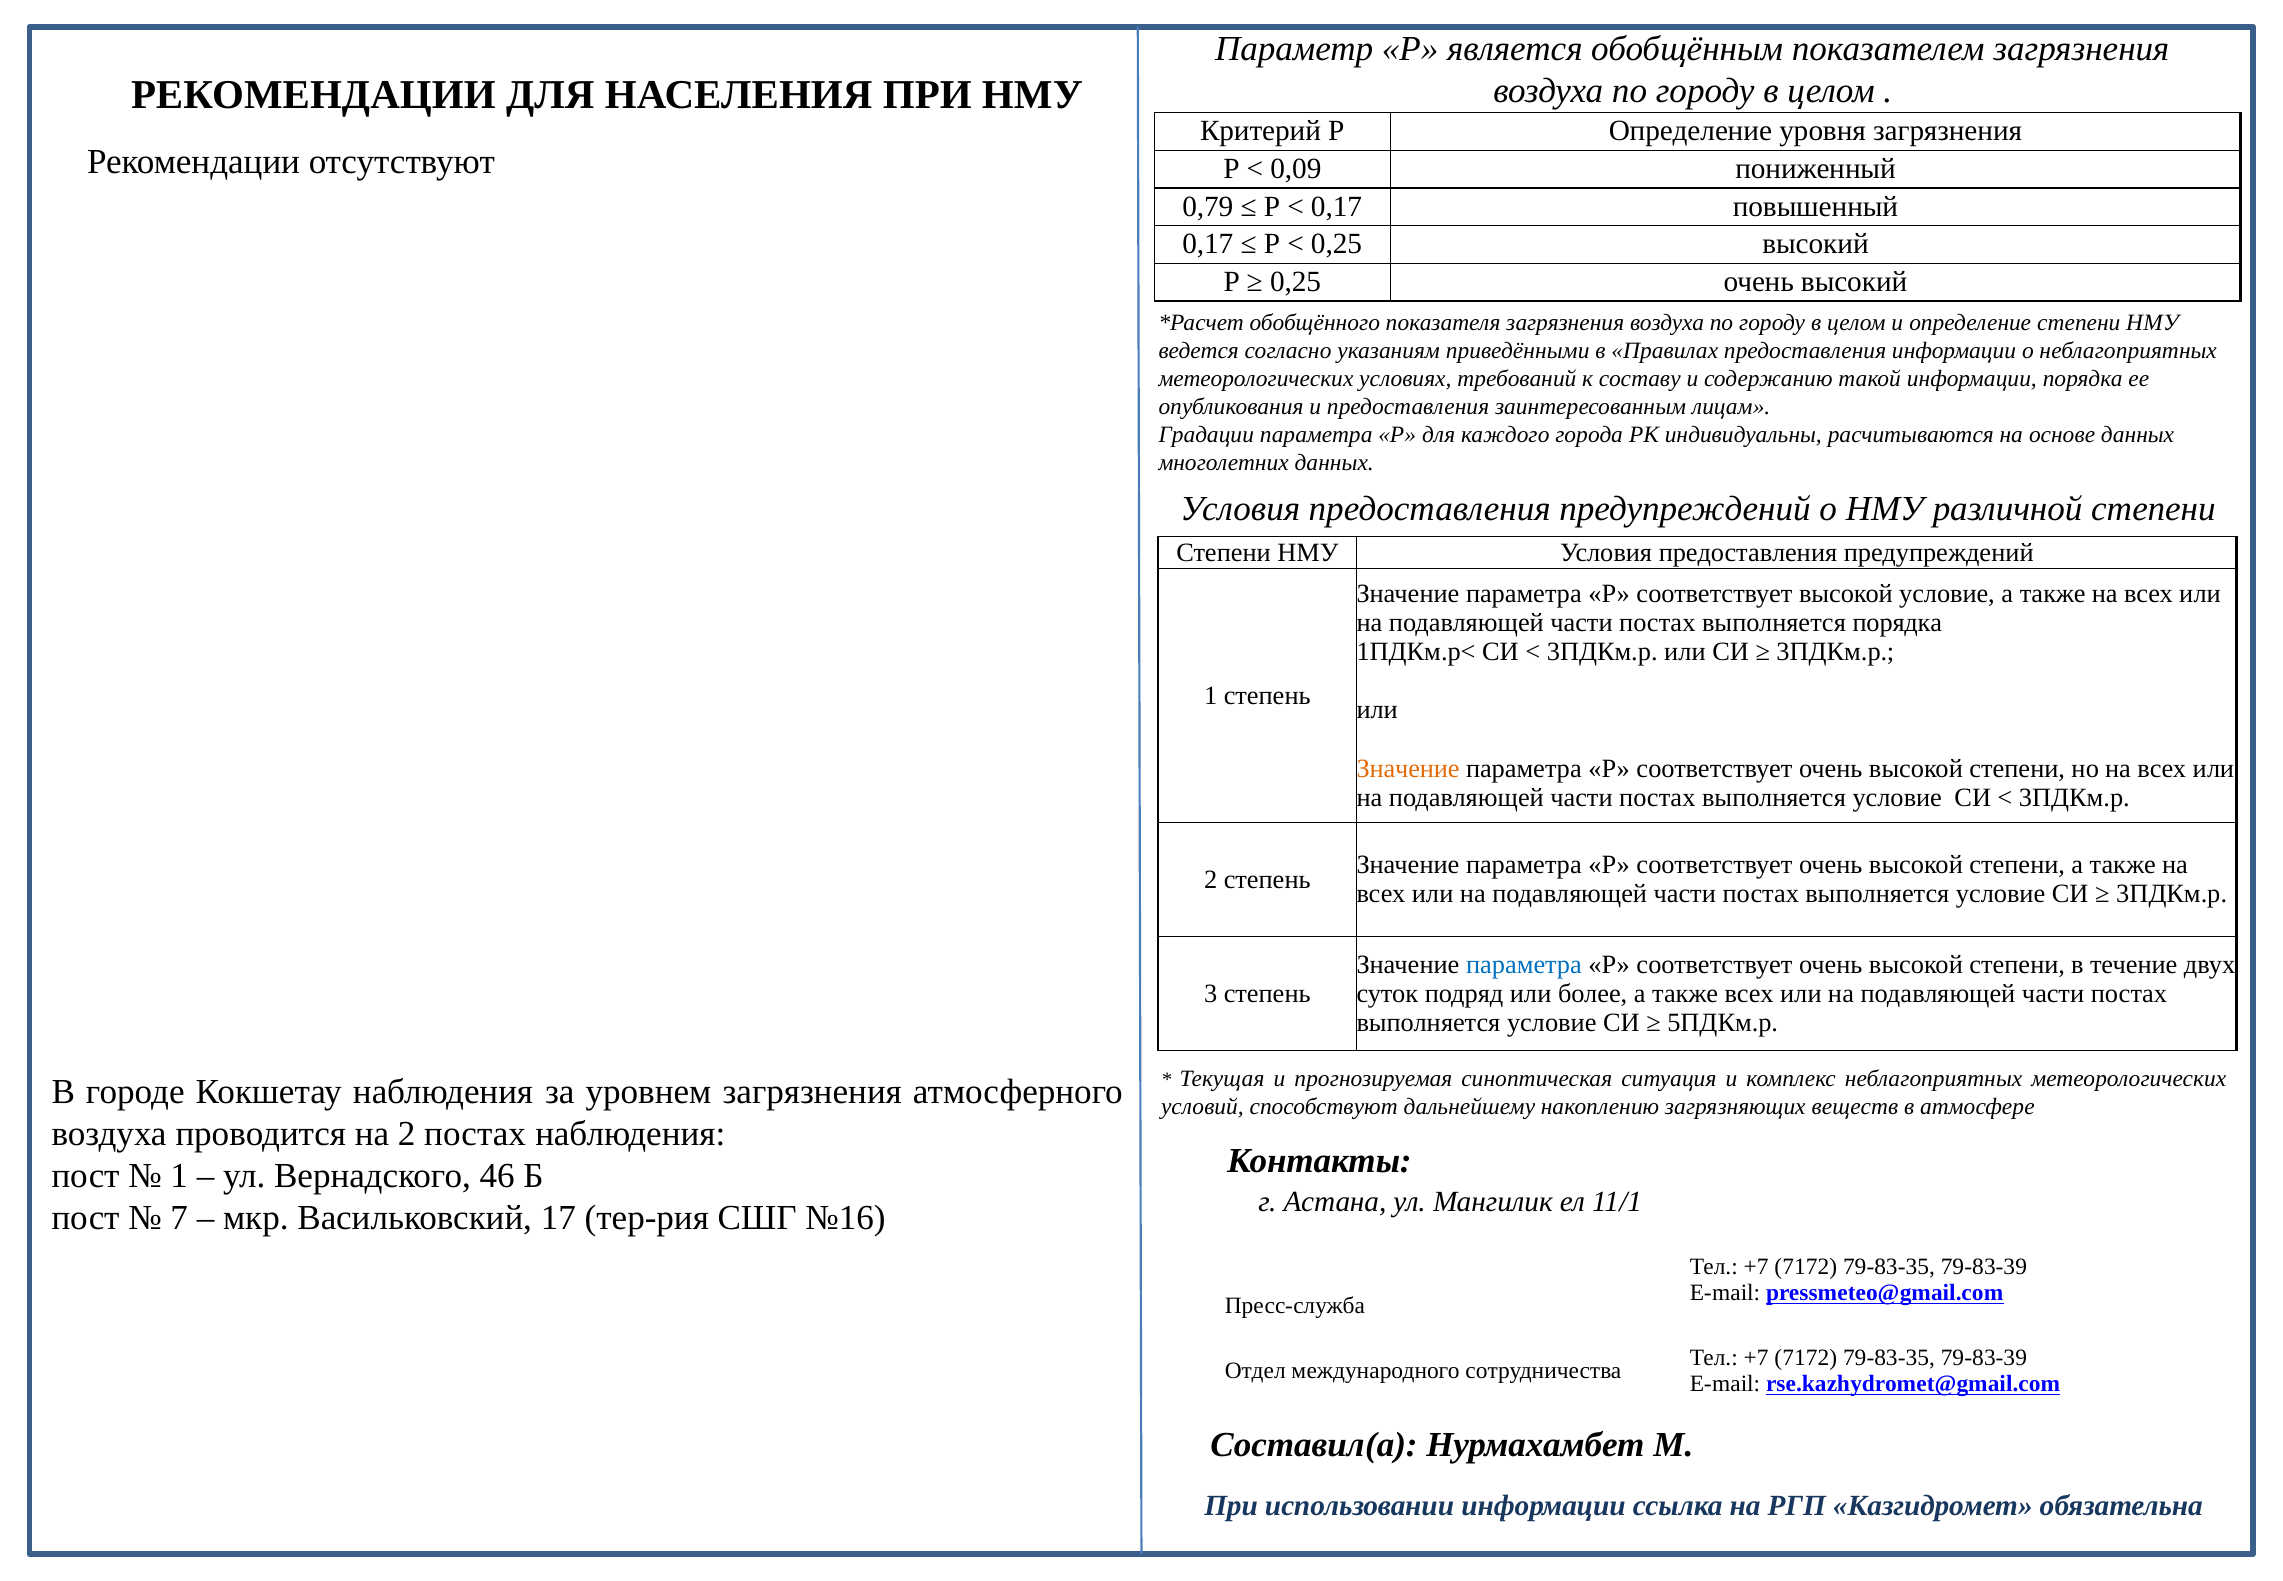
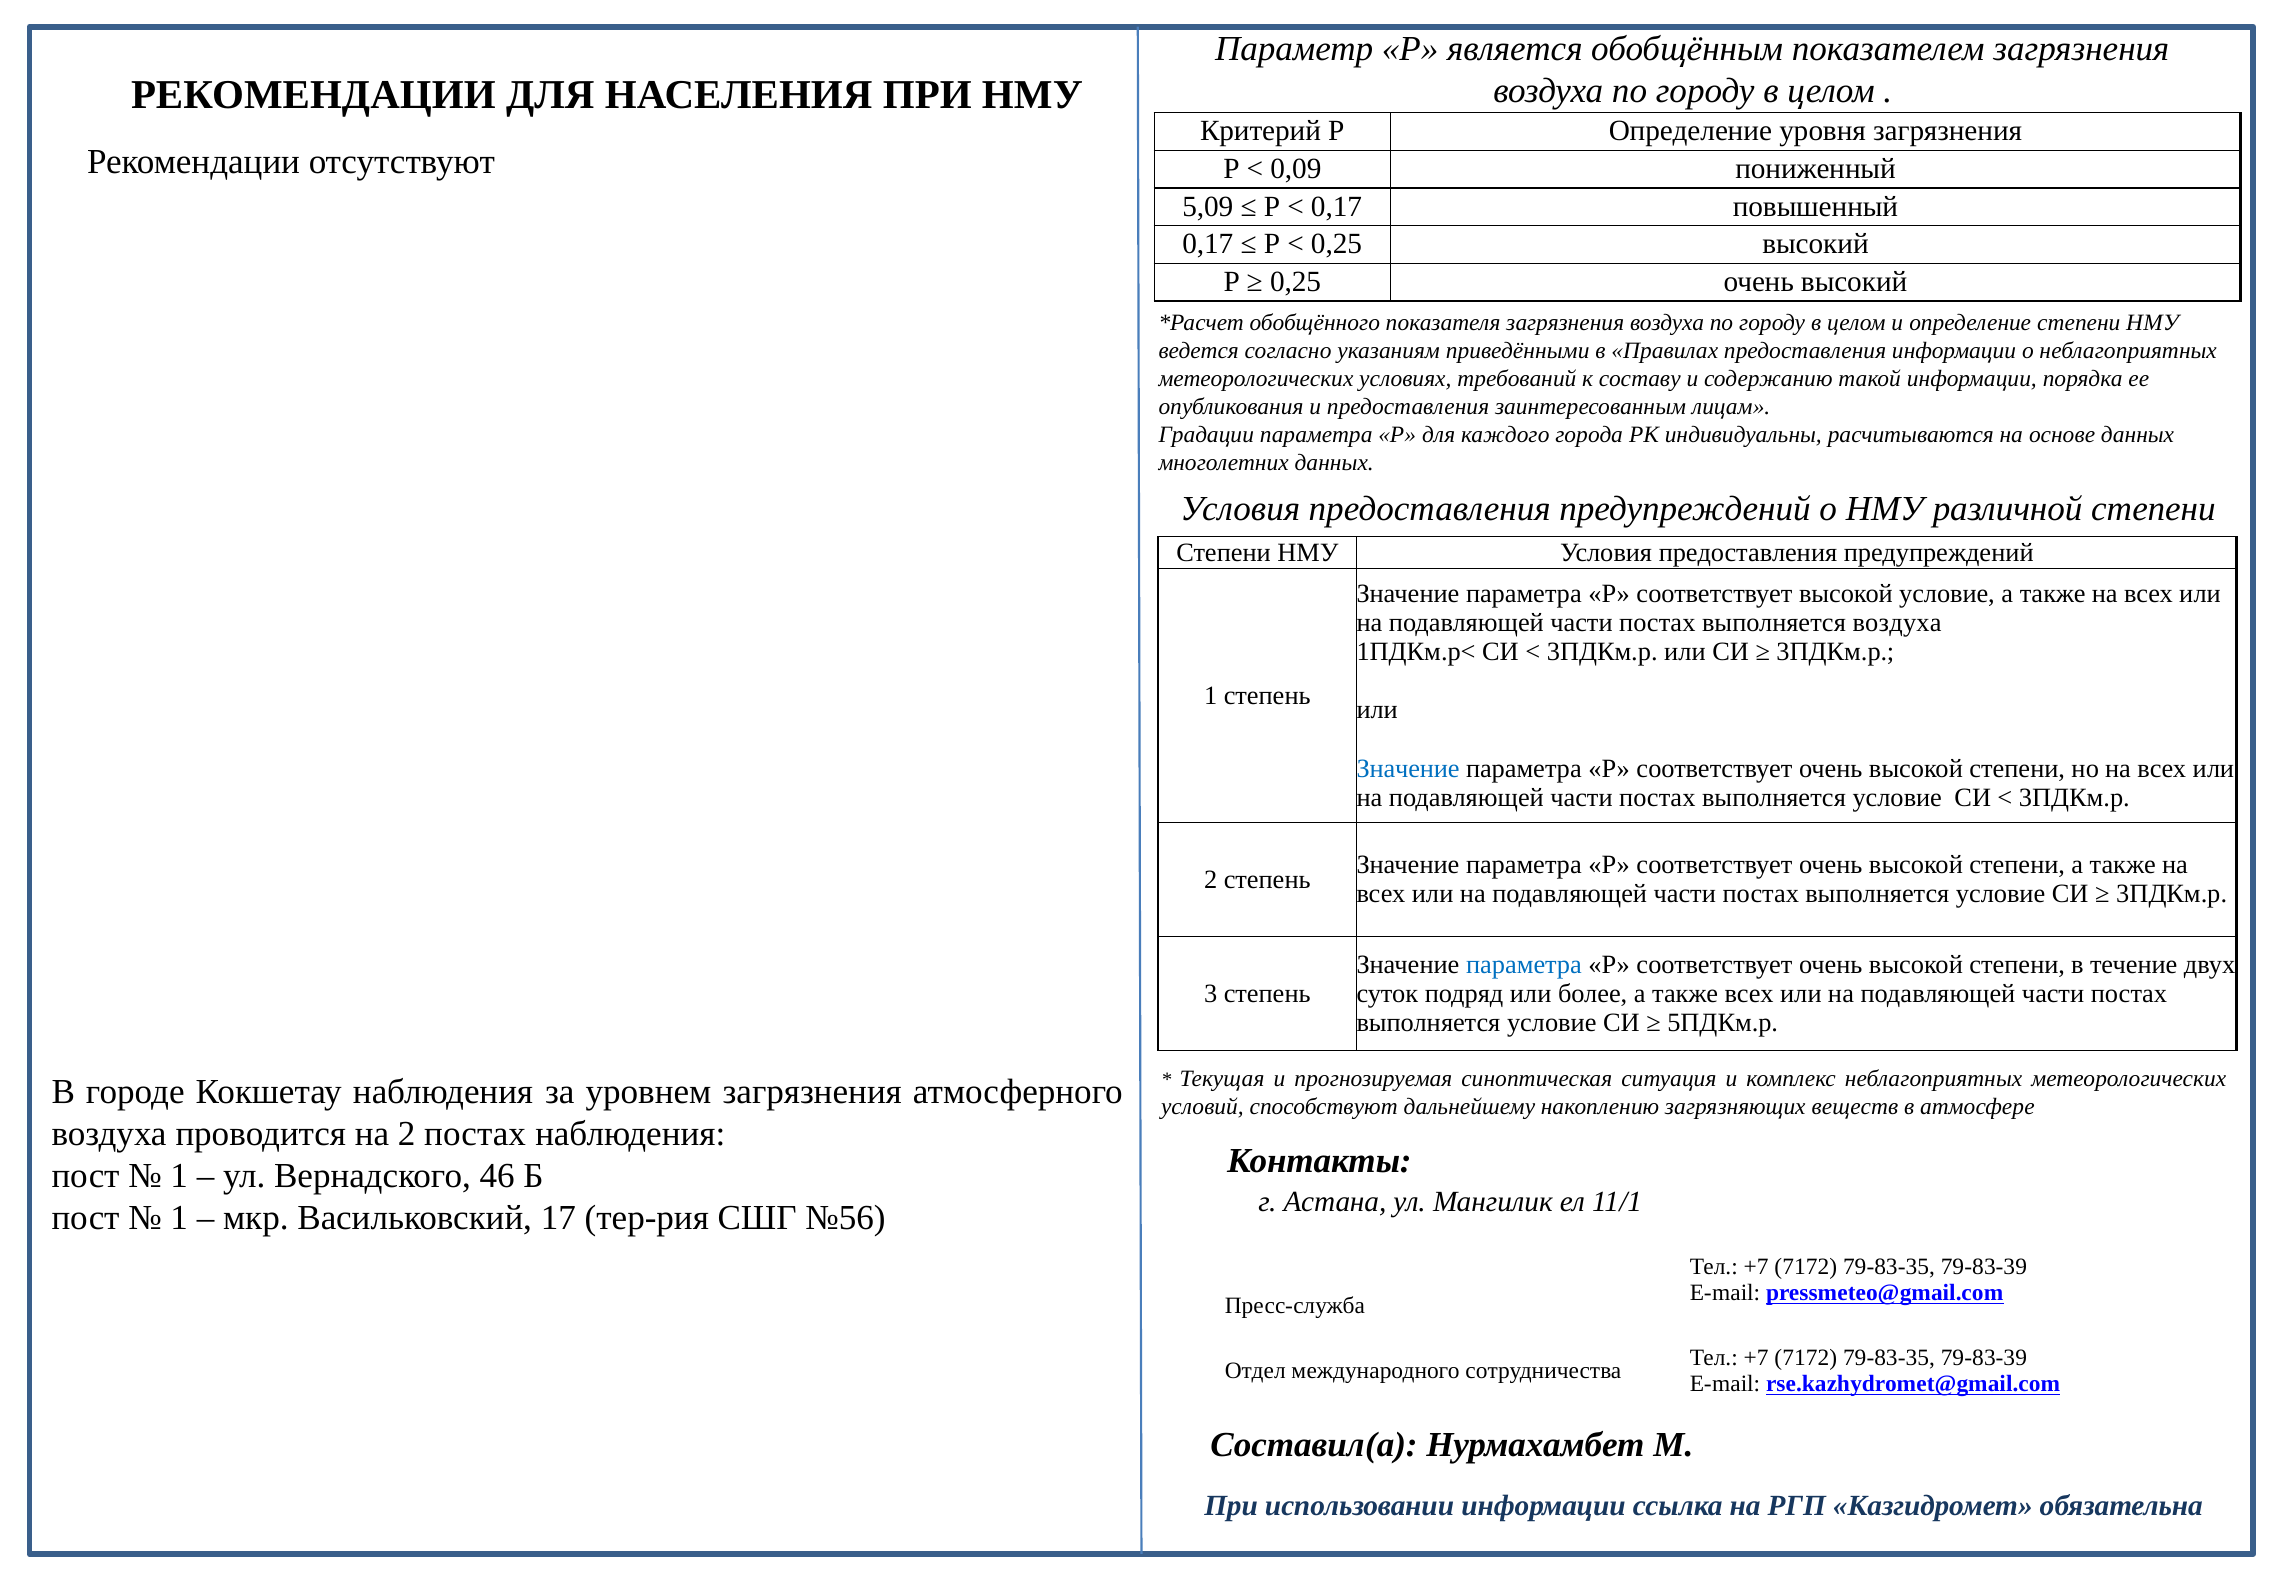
0,79: 0,79 -> 5,09 (1208, 207)
выполняется порядка: порядка -> воздуха (1897, 622)
Значение colour: orange -> blue (1408, 768)
7: 7 -> 1 (179, 1218)
№16: №16 -> №56 (845, 1218)
